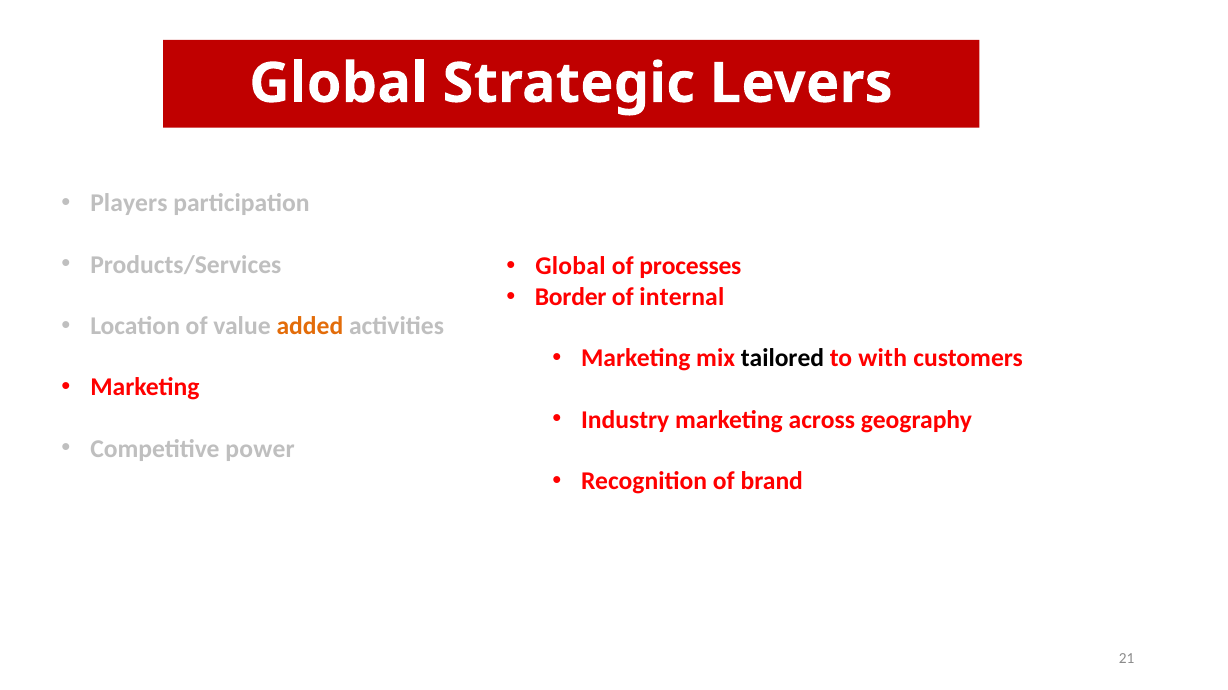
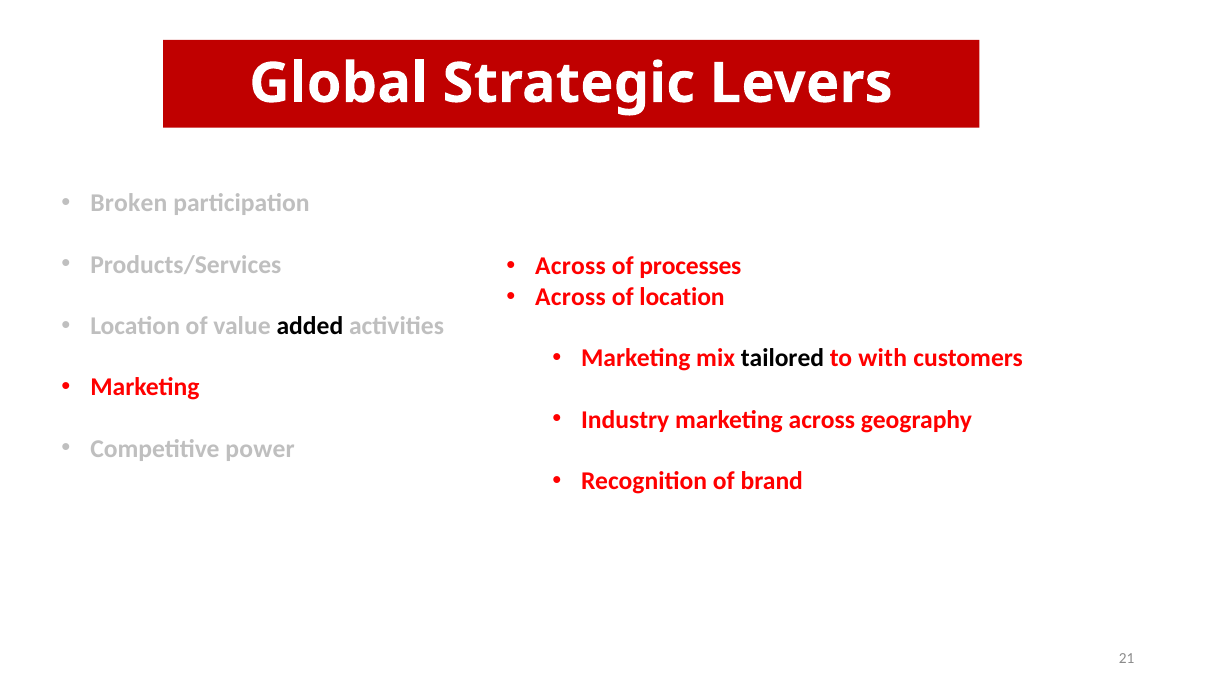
Players: Players -> Broken (129, 204)
Global: Global -> Across (570, 267)
Border: Border -> Across (570, 297)
of internal: internal -> location (682, 297)
added colour: orange -> black (310, 326)
